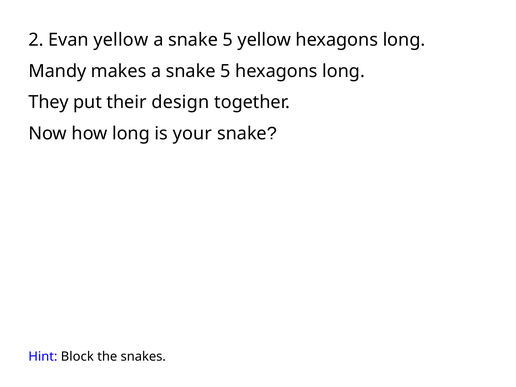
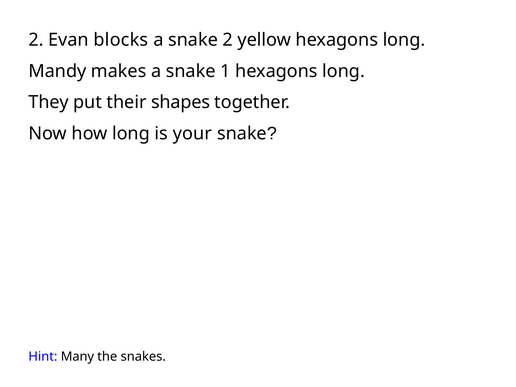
Evan yellow: yellow -> blocks (121, 40)
5: 5 -> 2 (228, 40)
makes a snake 5: 5 -> 1 (225, 71)
design: design -> shapes (181, 102)
Block: Block -> Many (77, 357)
